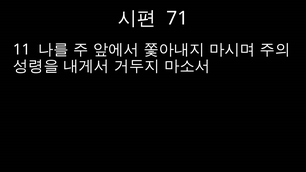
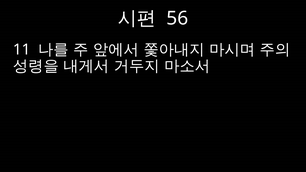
71: 71 -> 56 (177, 18)
